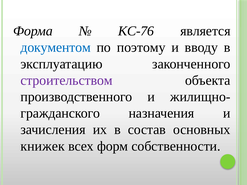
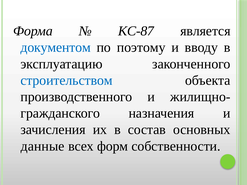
КС-76: КС-76 -> КС-87 (136, 31)
строительством colour: purple -> blue (67, 80)
книжек: книжек -> данные (43, 146)
